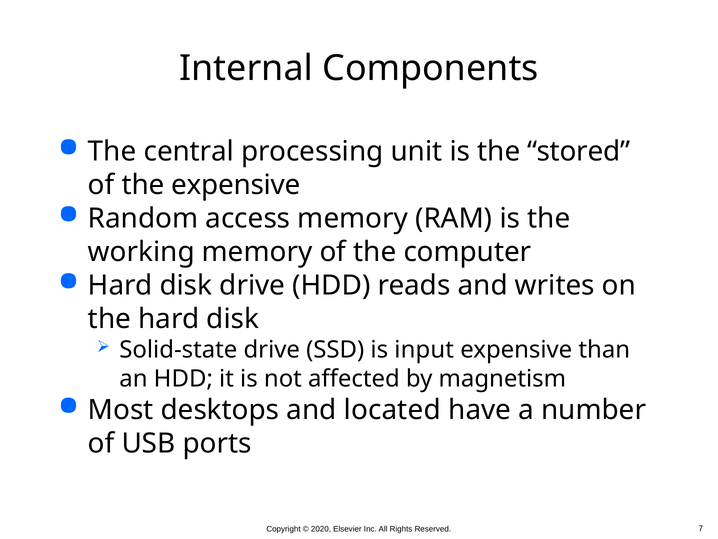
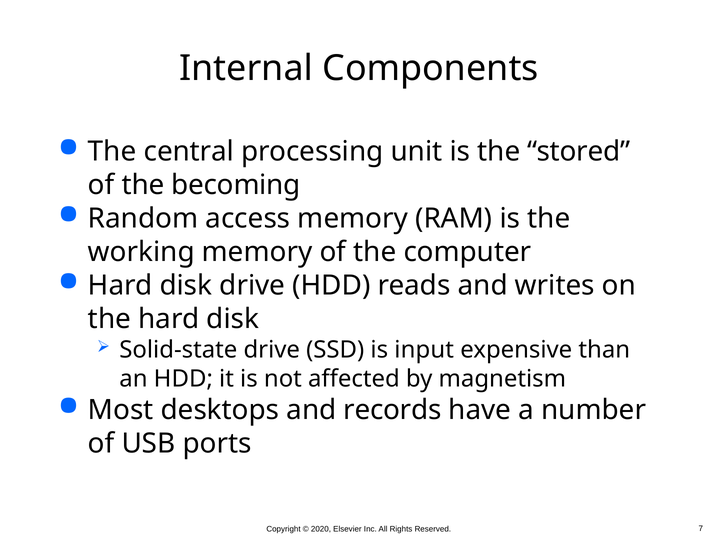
the expensive: expensive -> becoming (236, 185)
located: located -> records (392, 410)
